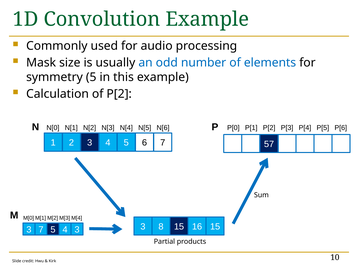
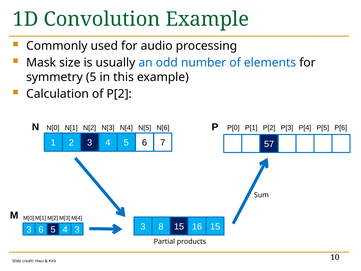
3 7: 7 -> 6 (41, 229)
